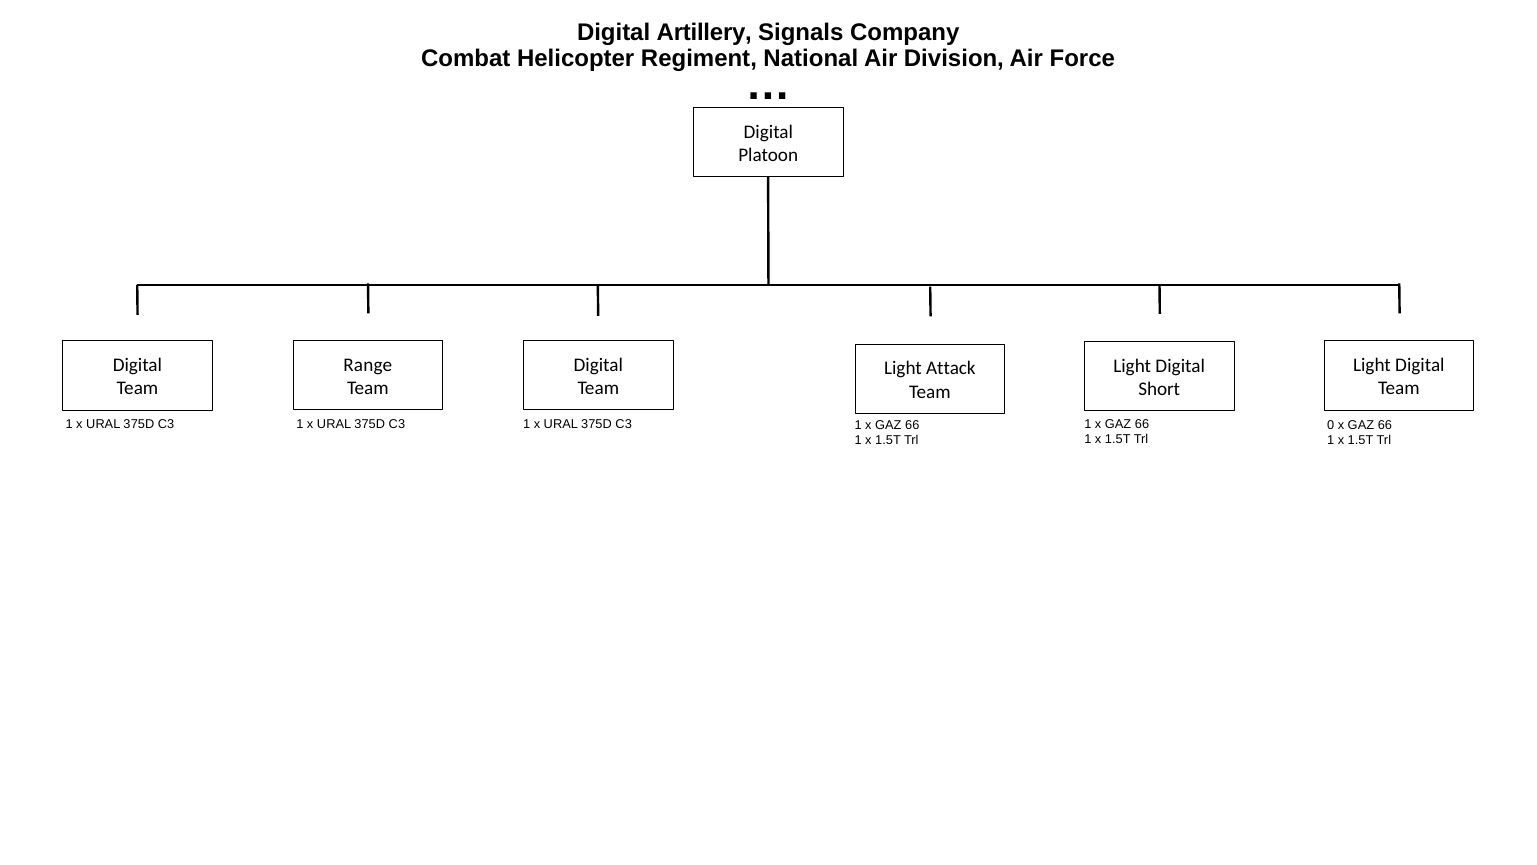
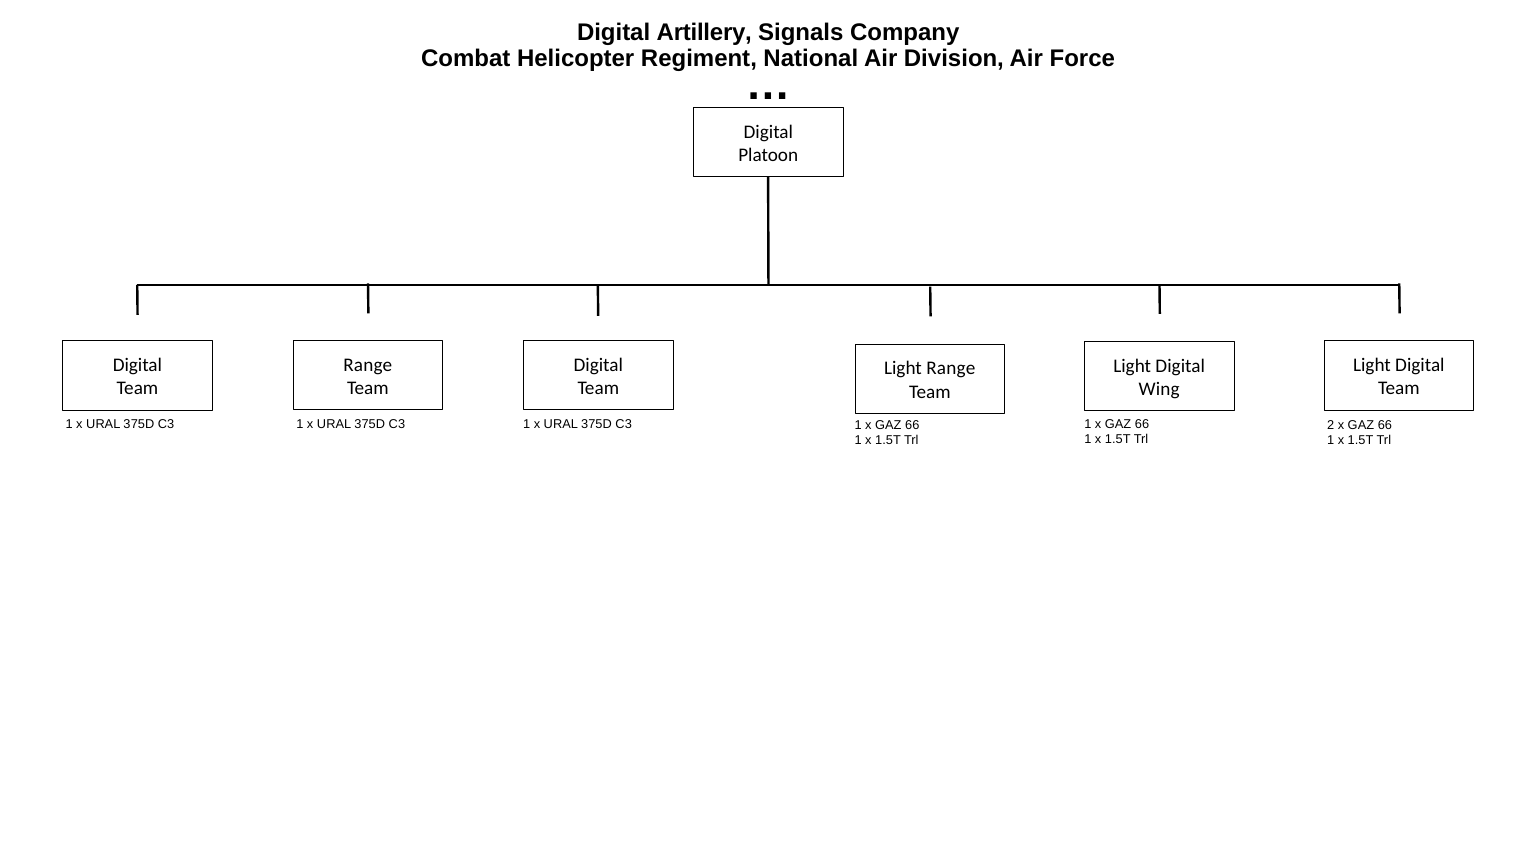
Light Attack: Attack -> Range (951, 368)
Short: Short -> Wing (1159, 389)
0: 0 -> 2 (1331, 425)
